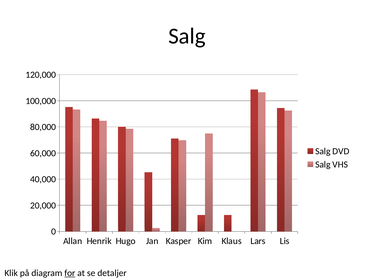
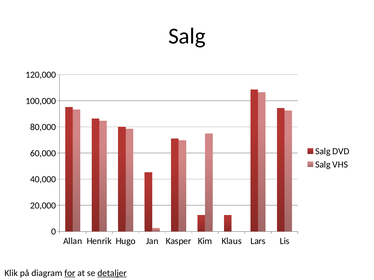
detaljer underline: none -> present (112, 273)
